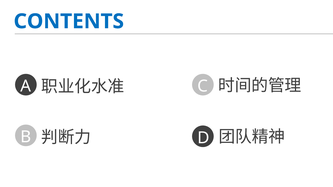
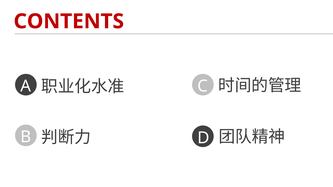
CONTENTS colour: blue -> red (69, 21)
